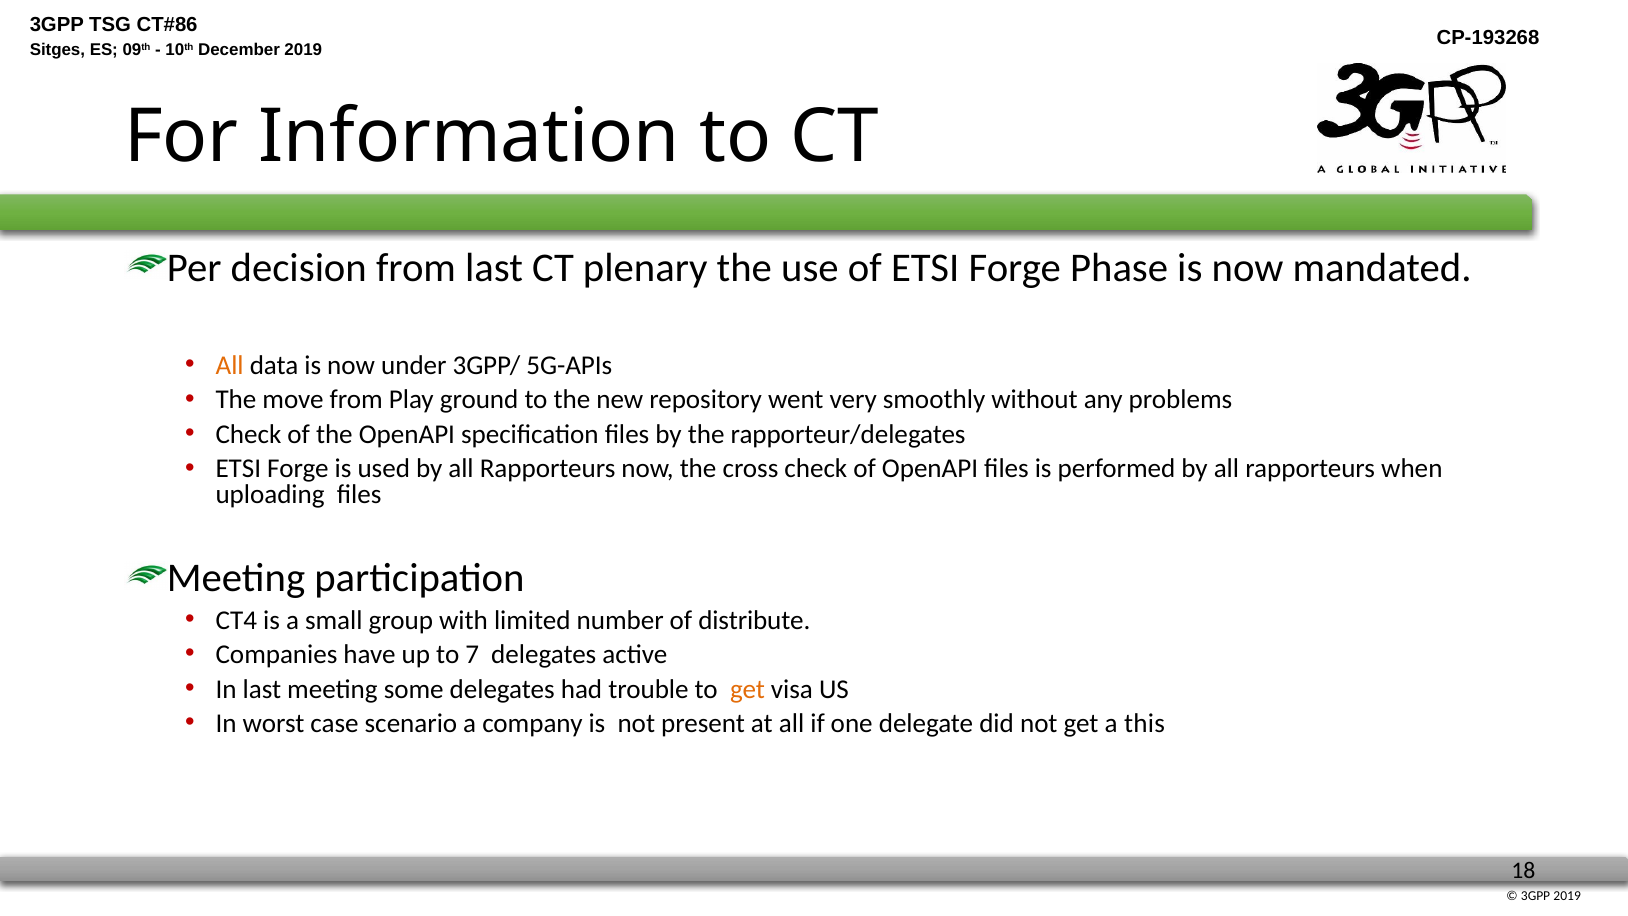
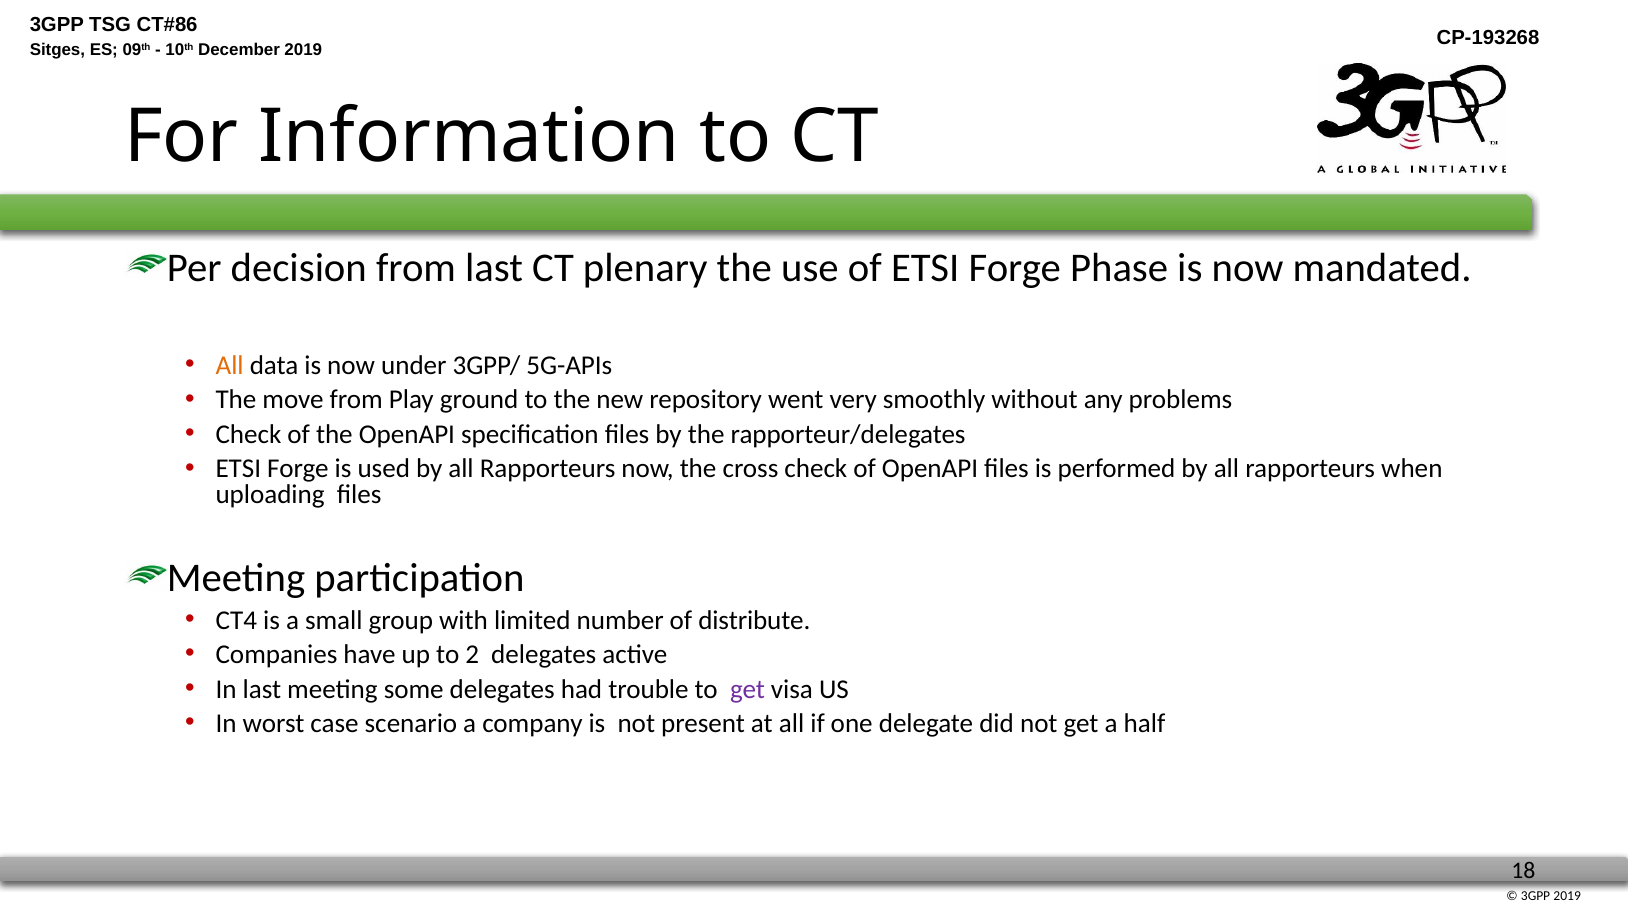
7: 7 -> 2 (472, 654)
get colour: orange -> purple (748, 689)
this: this -> half (1145, 723)
